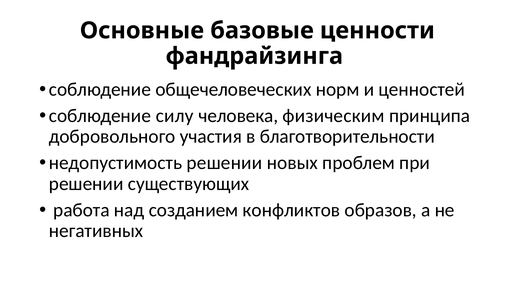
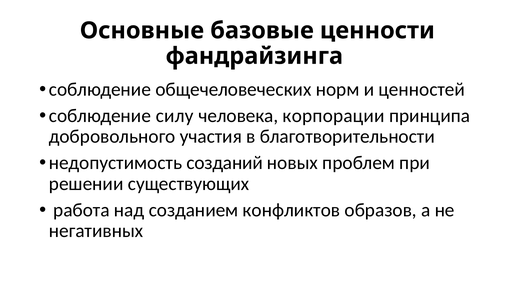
физическим: физическим -> корпорации (334, 116)
недопустимость решении: решении -> созданий (225, 163)
